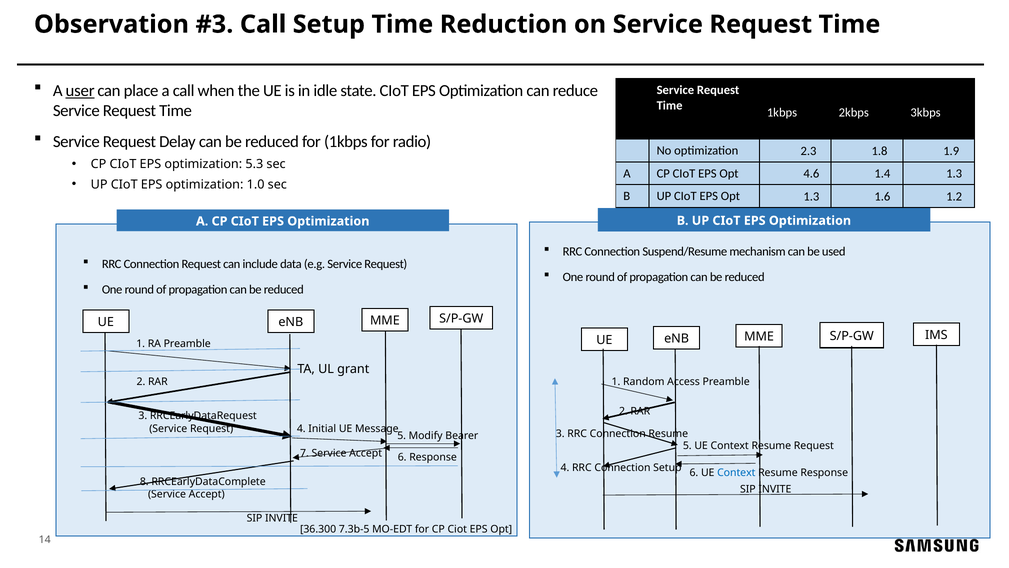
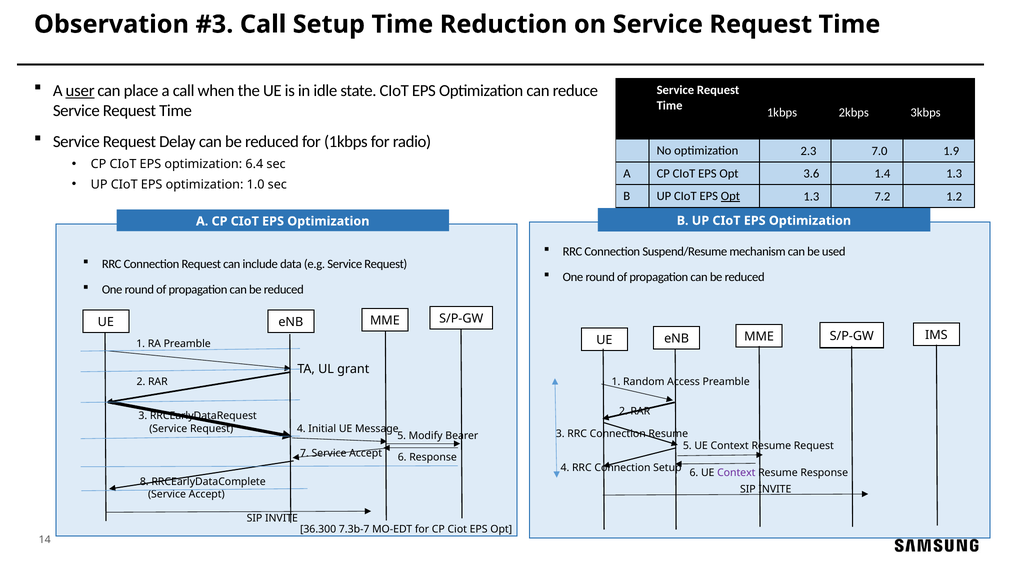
1.8: 1.8 -> 7.0 (879, 151)
5.3: 5.3 -> 6.4 (254, 164)
4.6: 4.6 -> 3.6 (811, 174)
Opt underline: none -> present (730, 196)
1.6: 1.6 -> 7.2 (882, 196)
Context colour: blue -> purple (736, 473)
7.3b-5: 7.3b-5 -> 7.3b-7 (354, 529)
